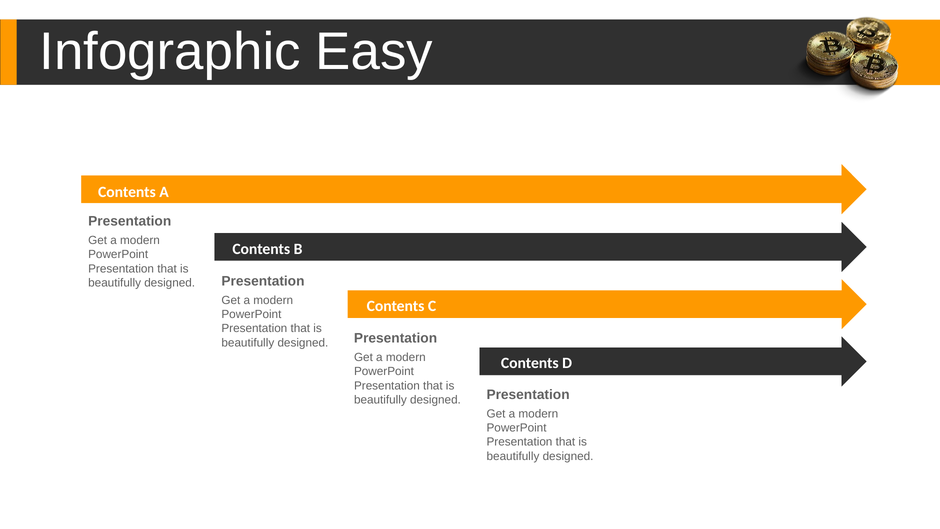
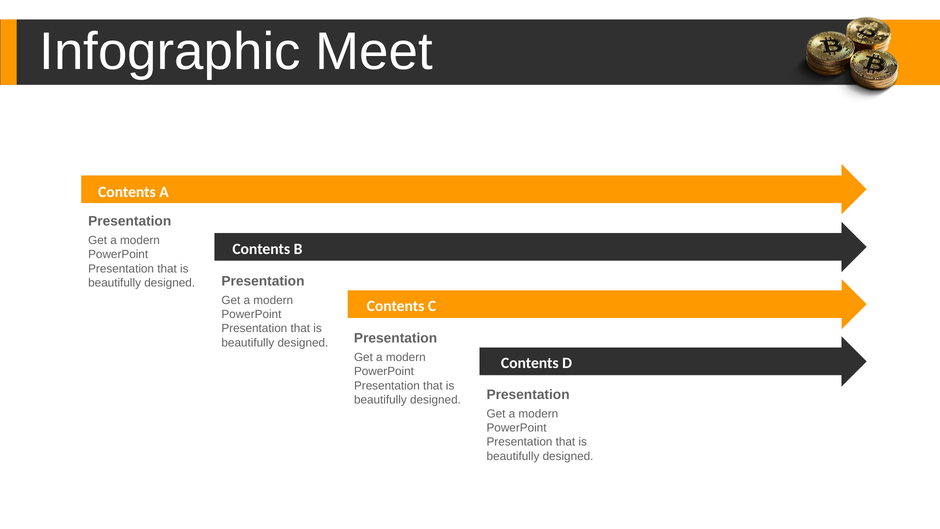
Easy: Easy -> Meet (374, 52)
